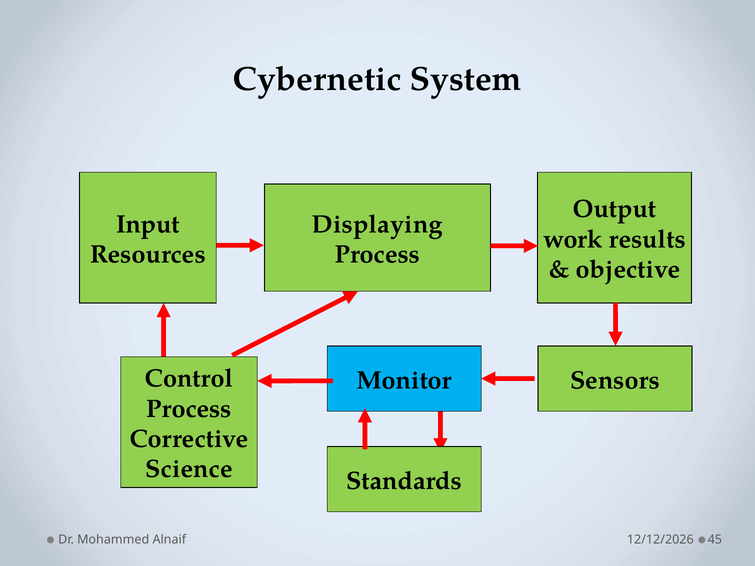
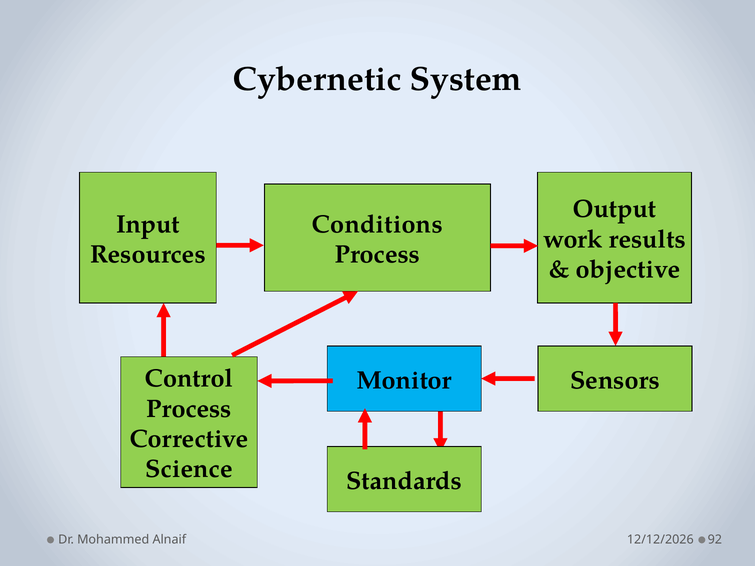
Displaying: Displaying -> Conditions (377, 224)
45: 45 -> 92 (715, 540)
